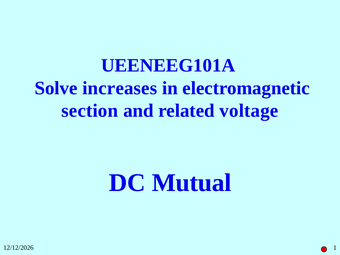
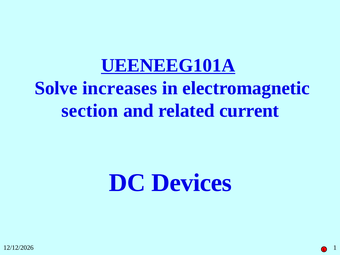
UEENEEG101A underline: none -> present (168, 65)
voltage: voltage -> current (249, 111)
Mutual: Mutual -> Devices (192, 183)
